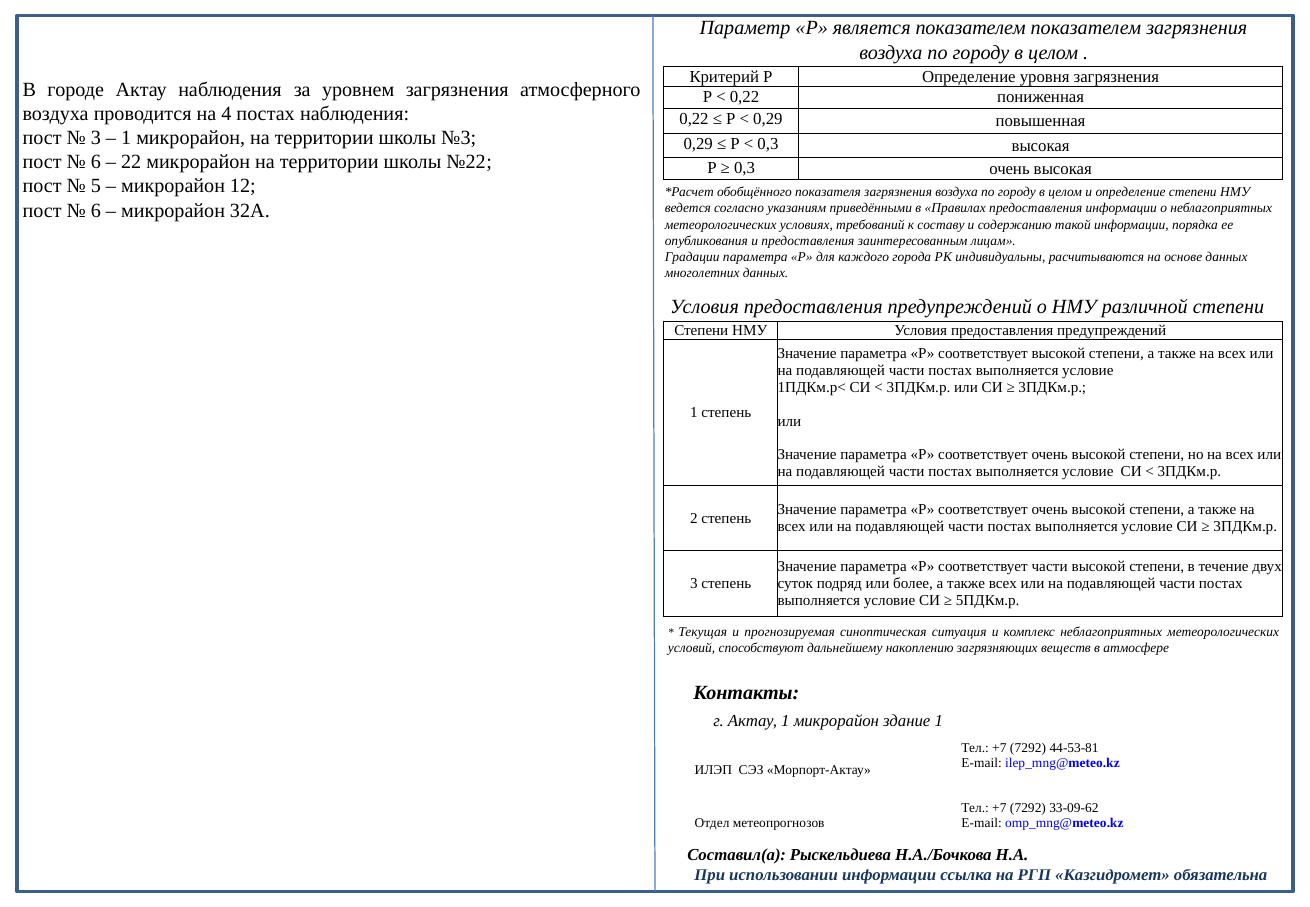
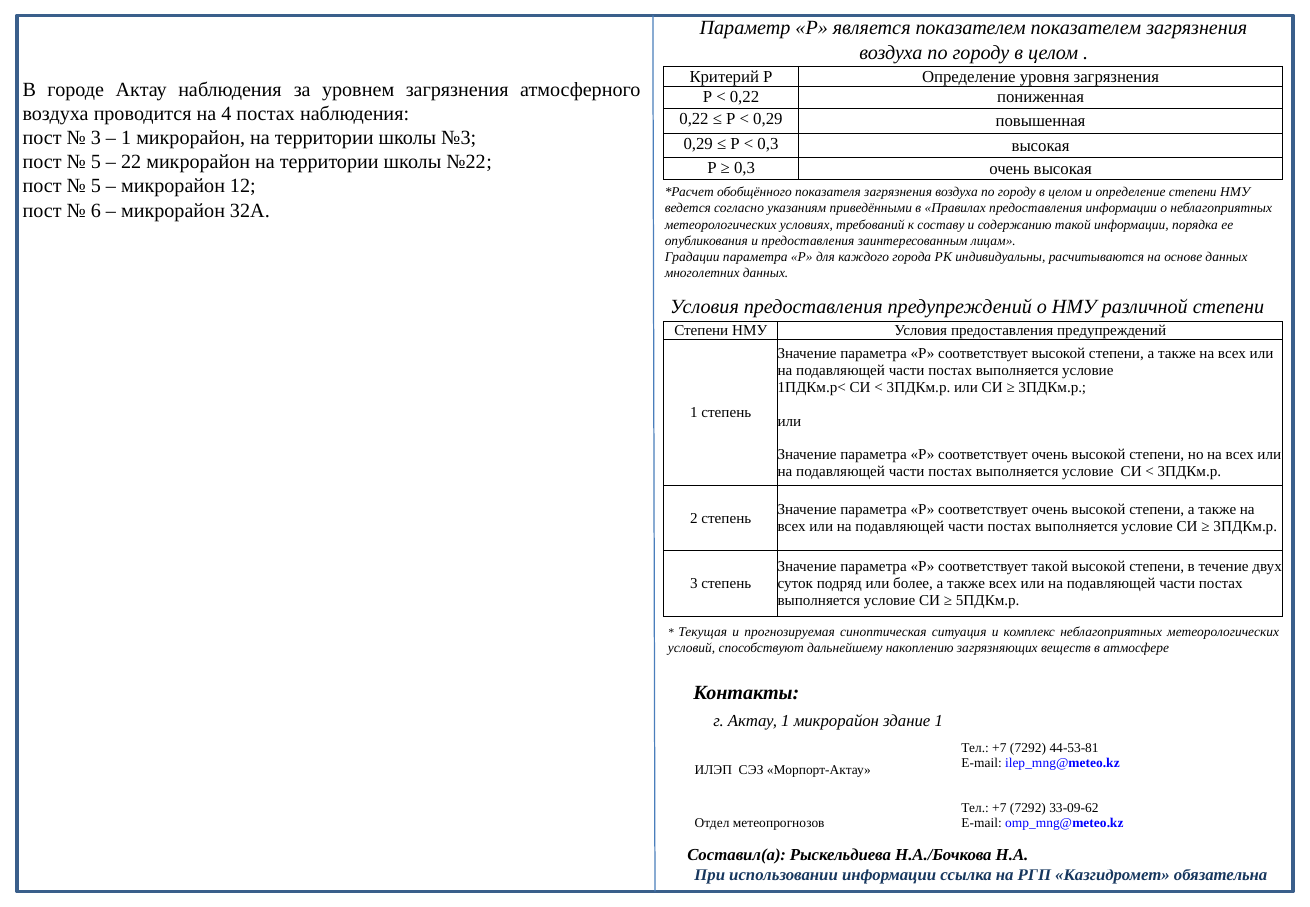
6: 6 -> 5 (96, 162)
соответствует части: части -> такой (1050, 567)
